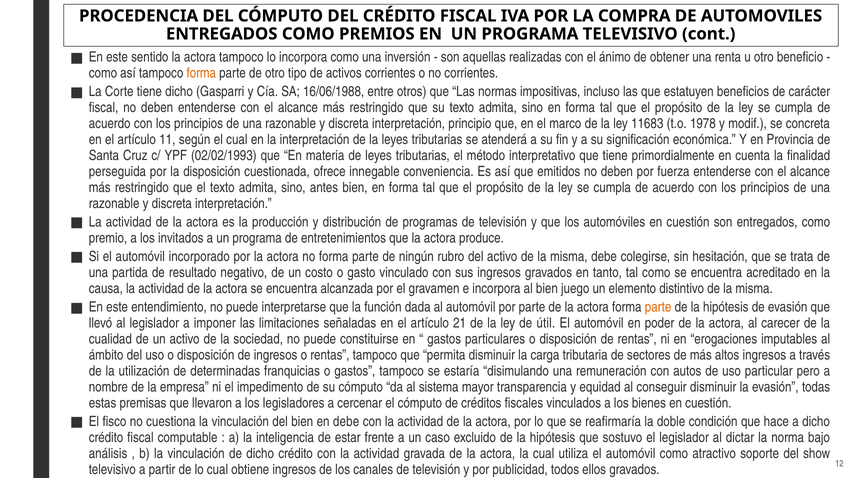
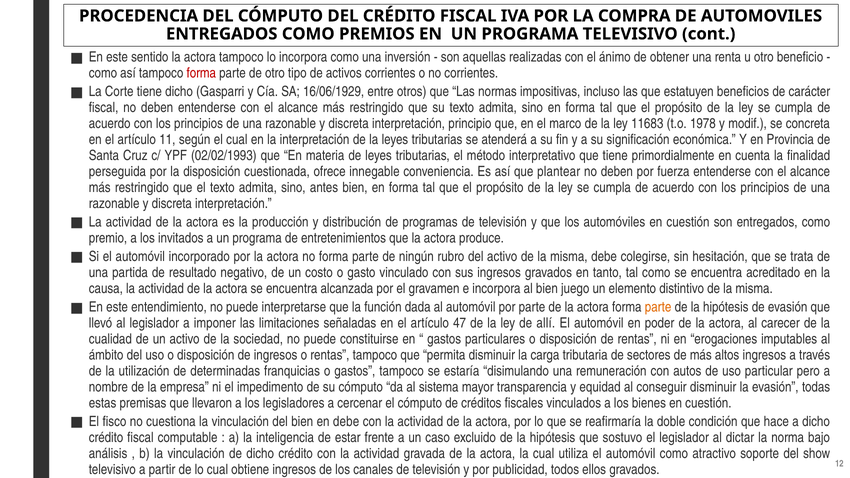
forma colour: orange -> red (201, 73)
16/06/1988: 16/06/1988 -> 16/06/1929 (334, 92)
emitidos: emitidos -> plantear (559, 172)
21: 21 -> 47 (460, 323)
útil: útil -> allí (546, 323)
